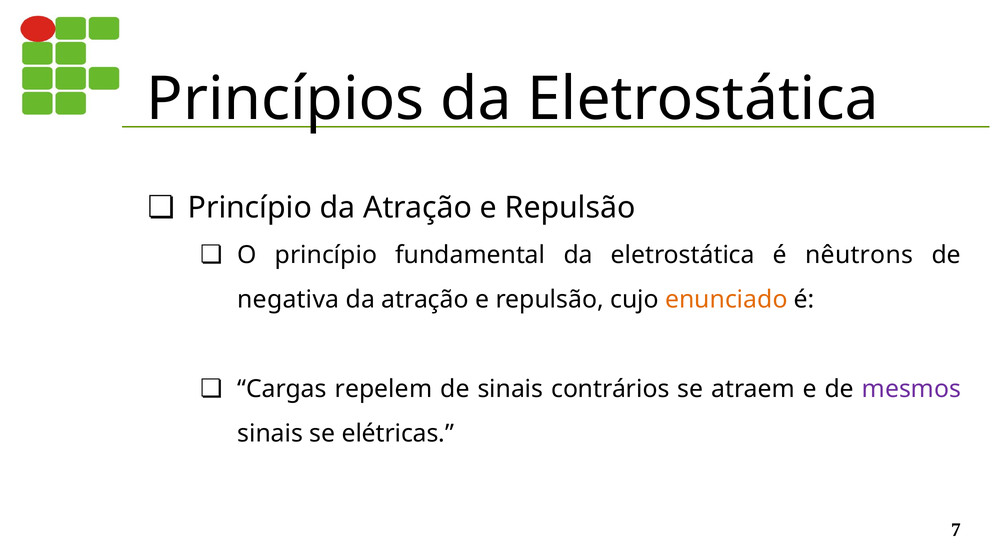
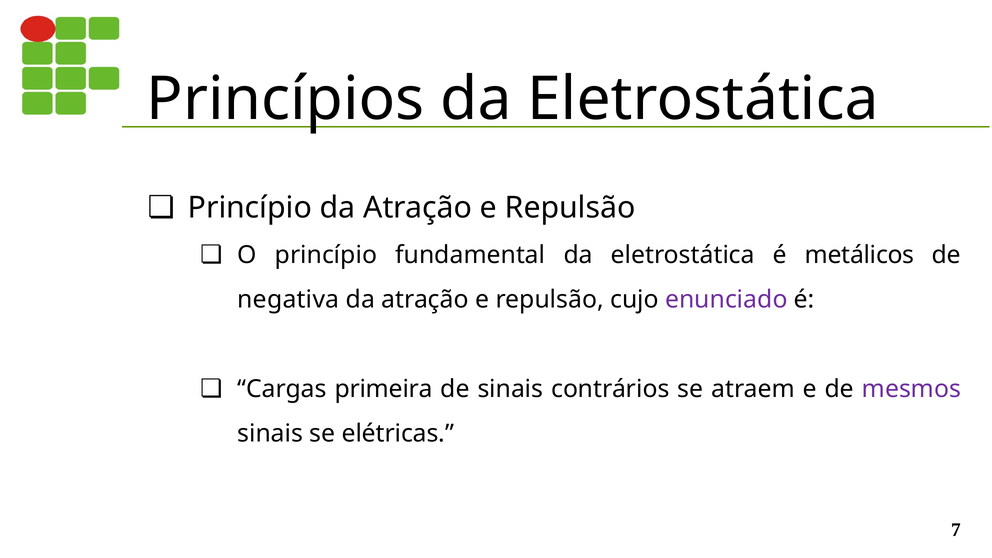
nêutrons: nêutrons -> metálicos (859, 255)
enunciado colour: orange -> purple (726, 300)
repelem: repelem -> primeira (384, 389)
